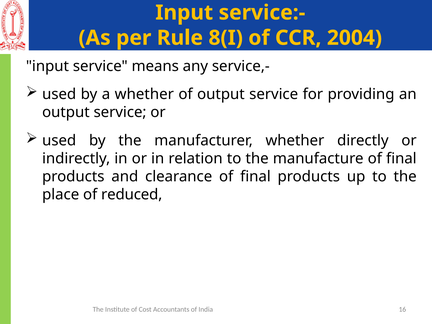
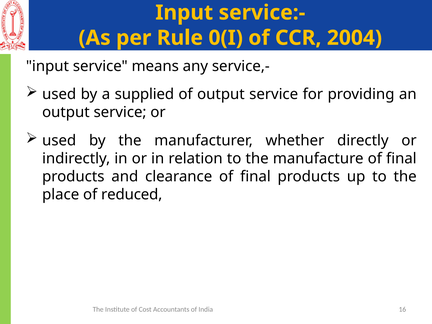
8(I: 8(I -> 0(I (226, 38)
a whether: whether -> supplied (144, 94)
